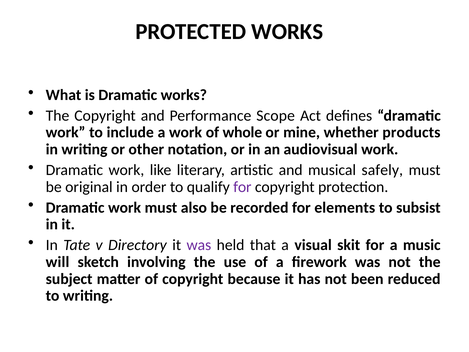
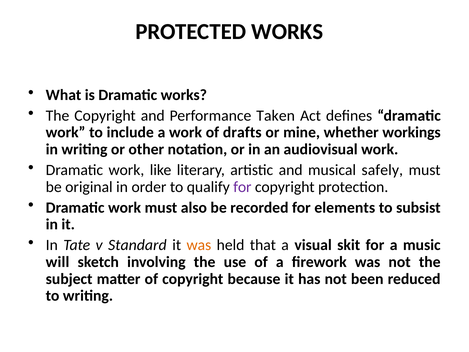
Scope: Scope -> Taken (276, 116)
whole: whole -> drafts (242, 132)
products: products -> workings (412, 132)
Directory: Directory -> Standard (137, 245)
was colour: purple -> orange (199, 245)
